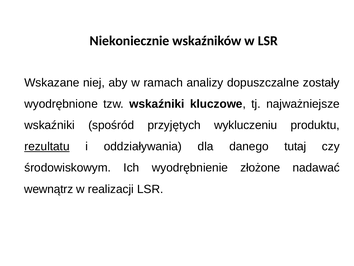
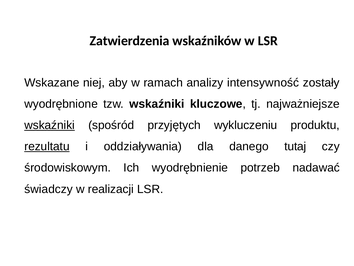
Niekoniecznie: Niekoniecznie -> Zatwierdzenia (130, 41)
dopuszczalne: dopuszczalne -> intensywność (263, 83)
wskaźniki underline: none -> present (50, 125)
złożone: złożone -> potrzeb (260, 168)
wewnątrz: wewnątrz -> świadczy (49, 189)
